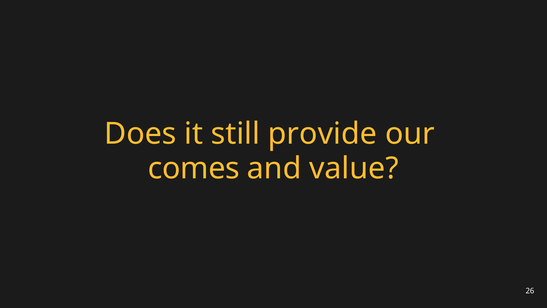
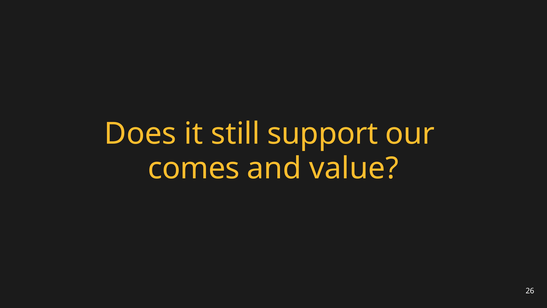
provide: provide -> support (323, 134)
